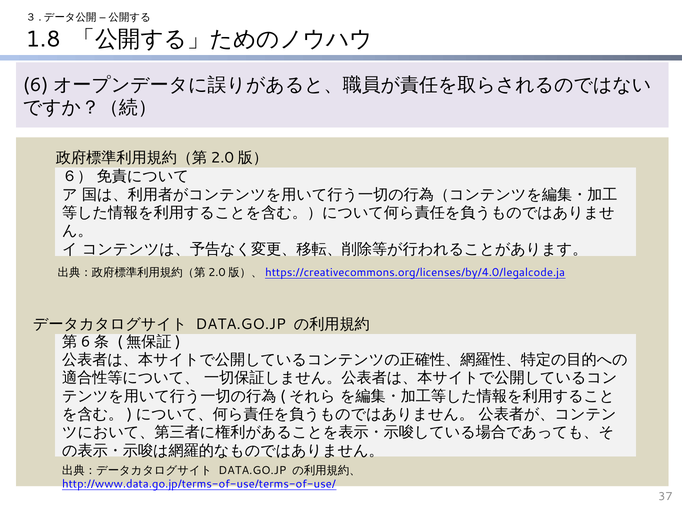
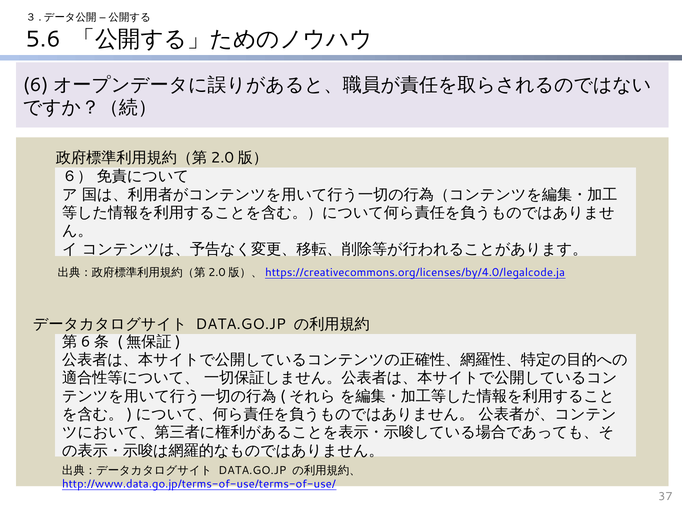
1.8: 1.8 -> 5.6 (43, 39)
